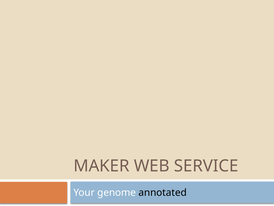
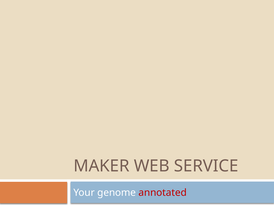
annotated colour: black -> red (163, 192)
